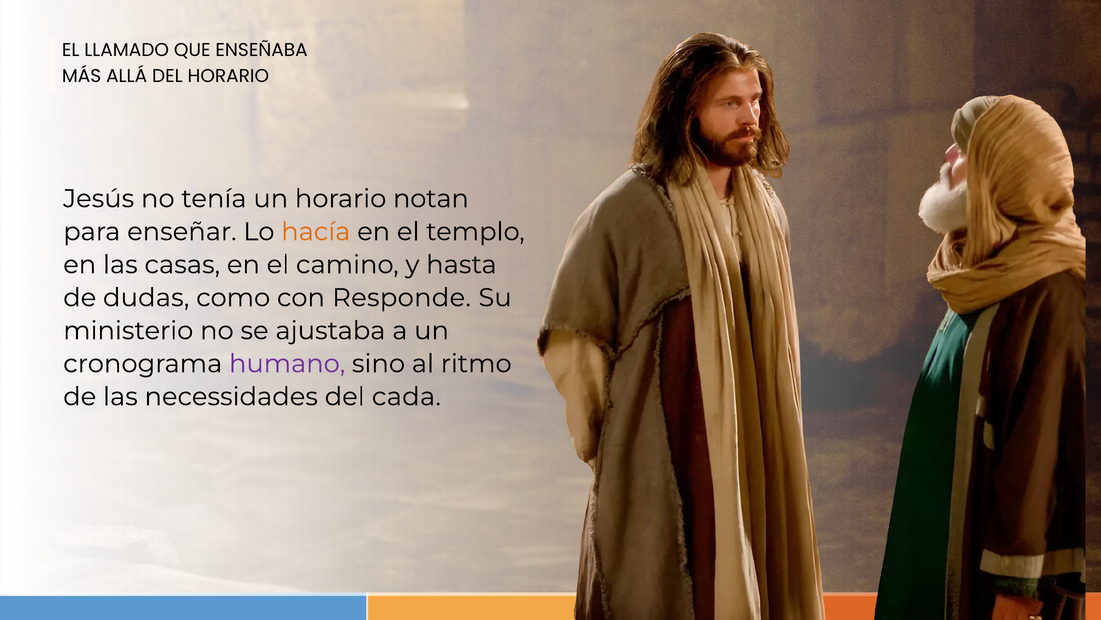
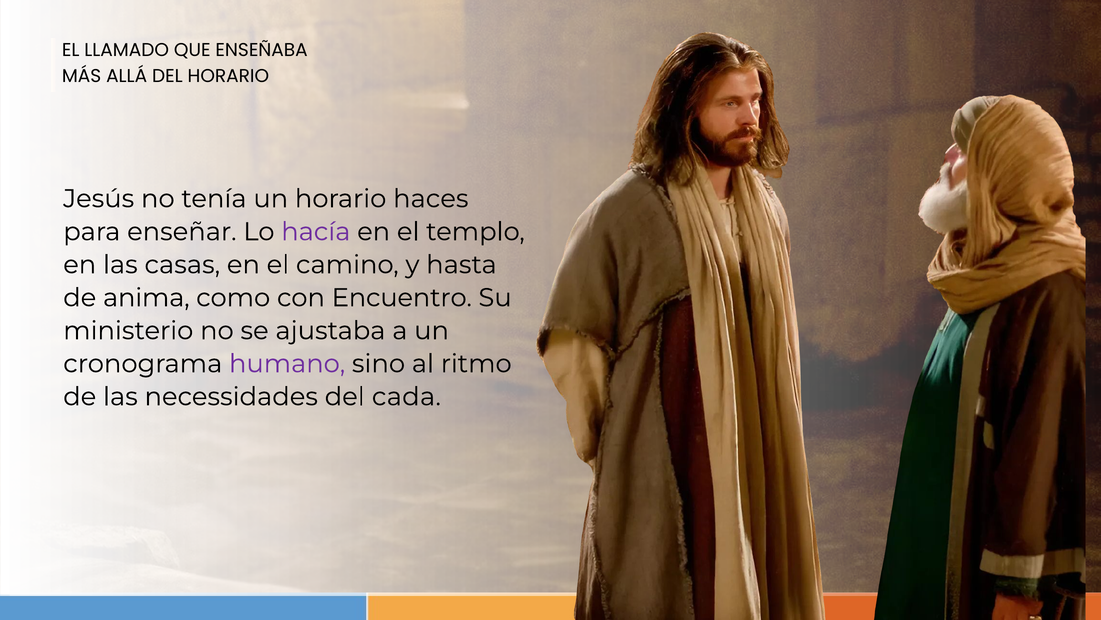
notan: notan -> haces (431, 198)
hacía colour: orange -> purple (316, 231)
dudas: dudas -> anima (146, 297)
Responde: Responde -> Encuentro (402, 297)
